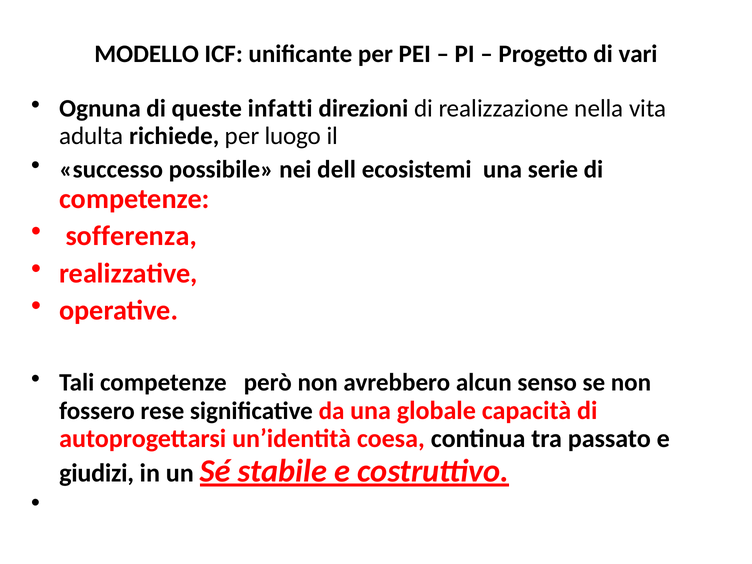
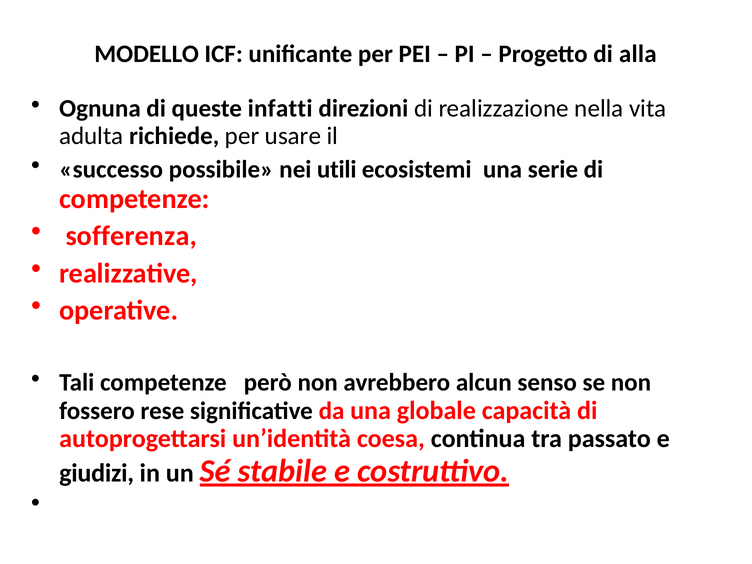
vari: vari -> alla (638, 54)
luogo: luogo -> usare (293, 136)
dell: dell -> utili (337, 170)
